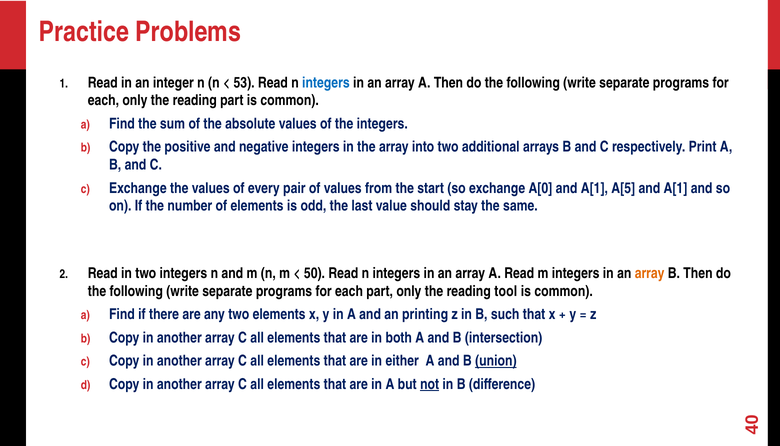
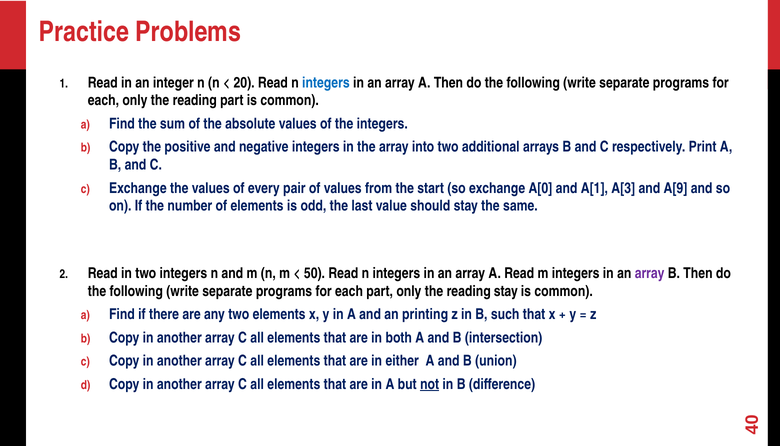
53: 53 -> 20 (244, 83)
A[5: A[5 -> A[3 (623, 188)
A[1: A[1 -> A[9 (675, 188)
array colour: orange -> purple (650, 273)
reading tool: tool -> stay (506, 291)
union underline: present -> none (496, 361)
